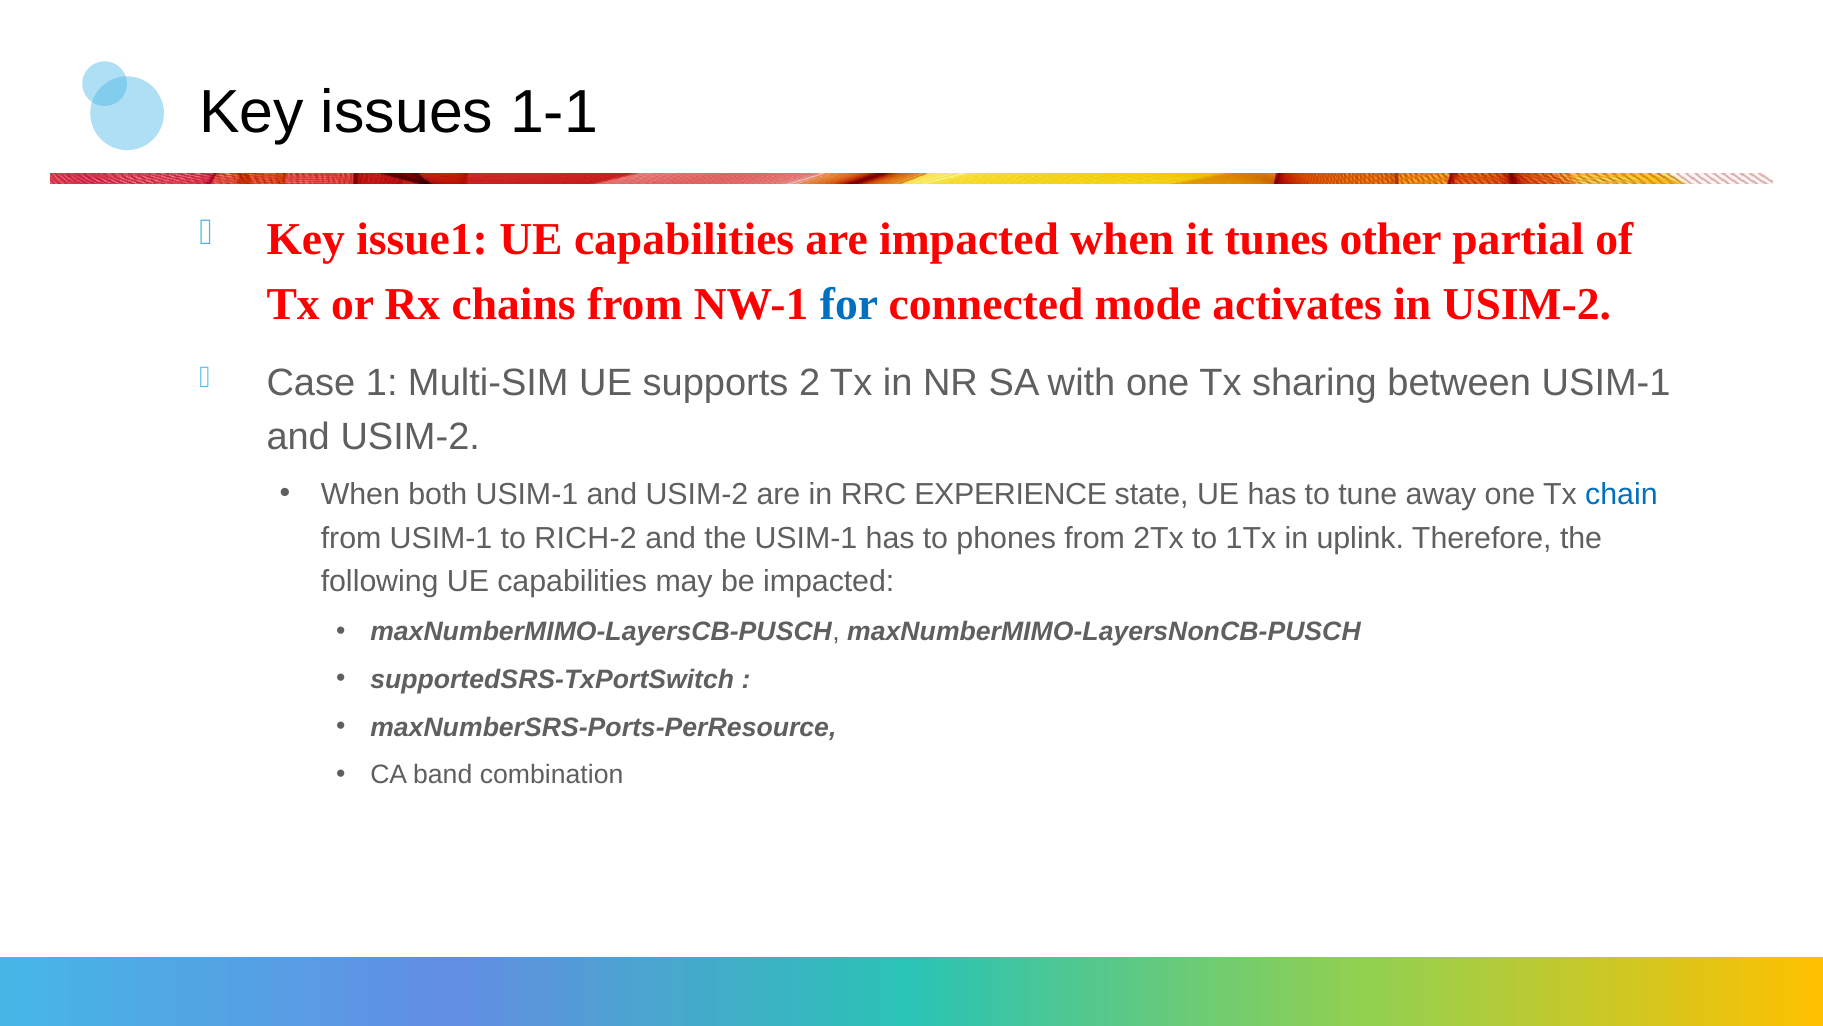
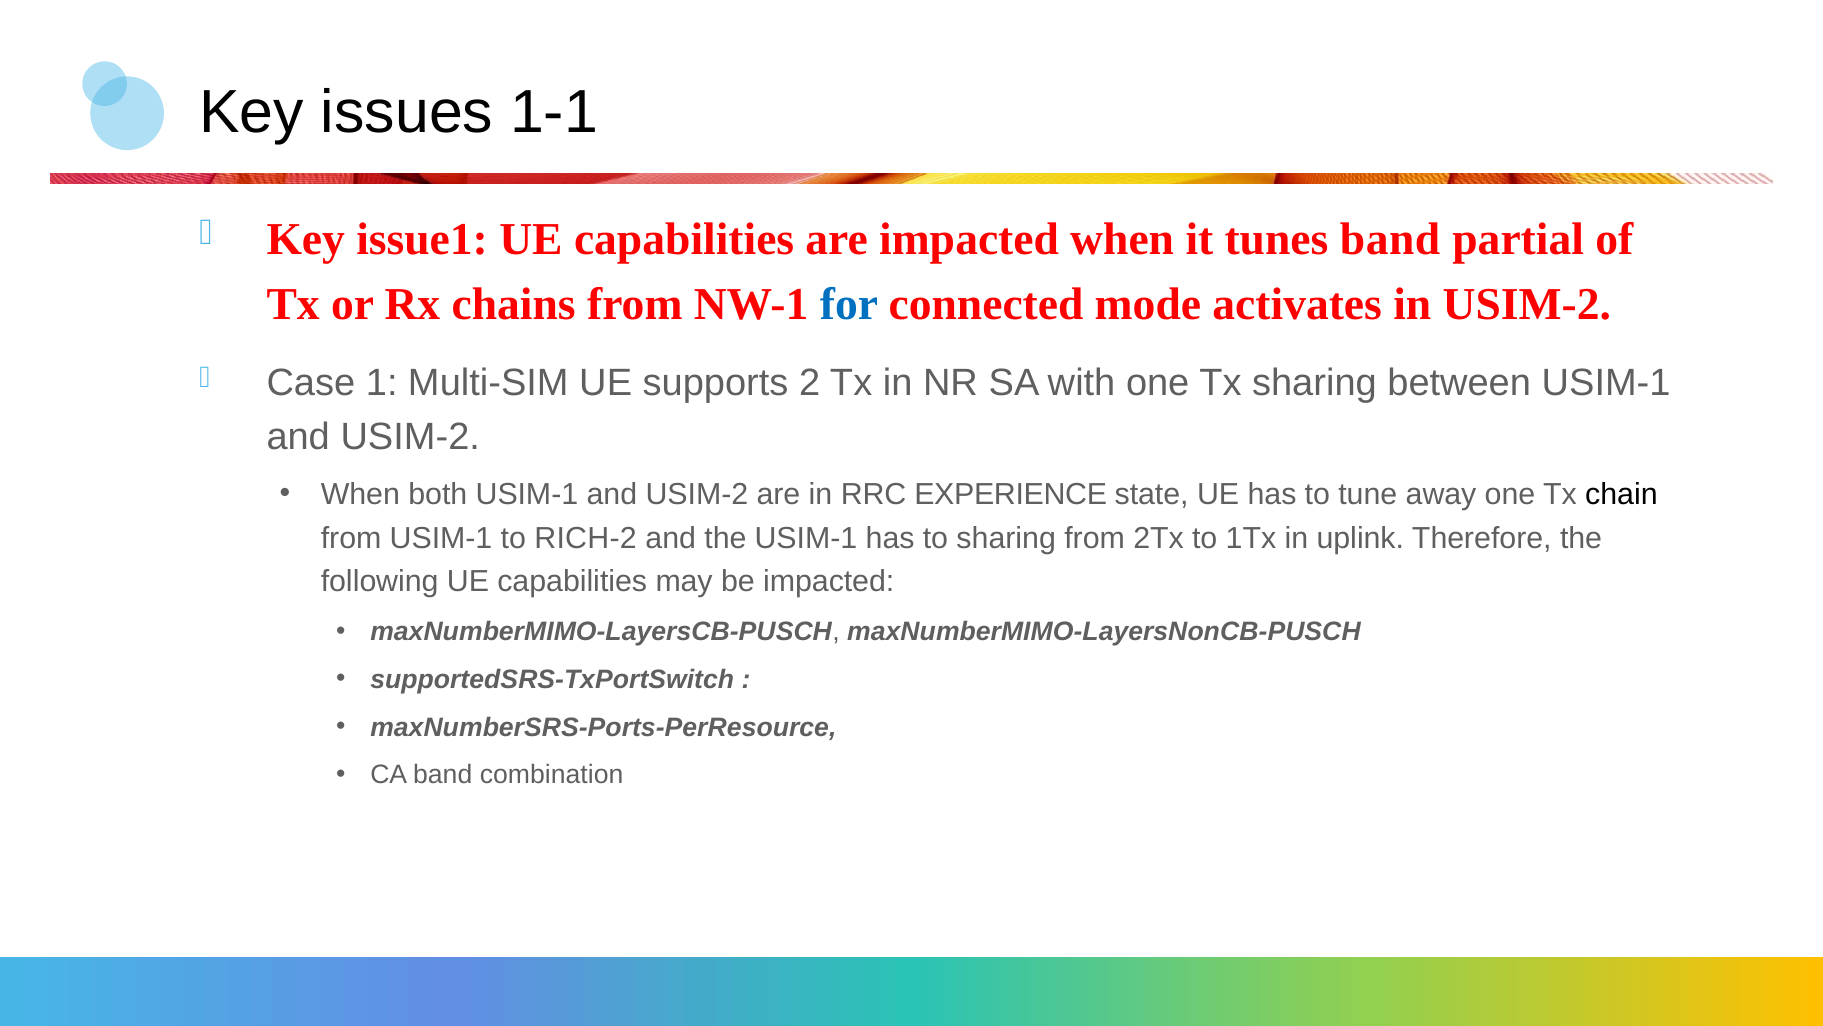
tunes other: other -> band (1390, 239)
chain colour: blue -> black (1621, 494)
to phones: phones -> sharing (1006, 538)
